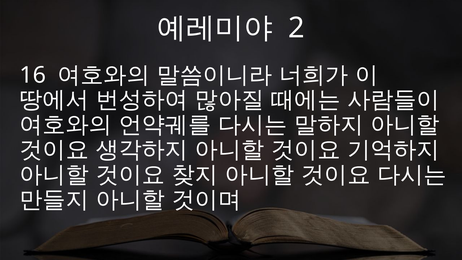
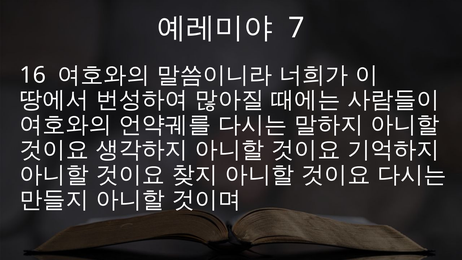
2: 2 -> 7 (297, 28)
